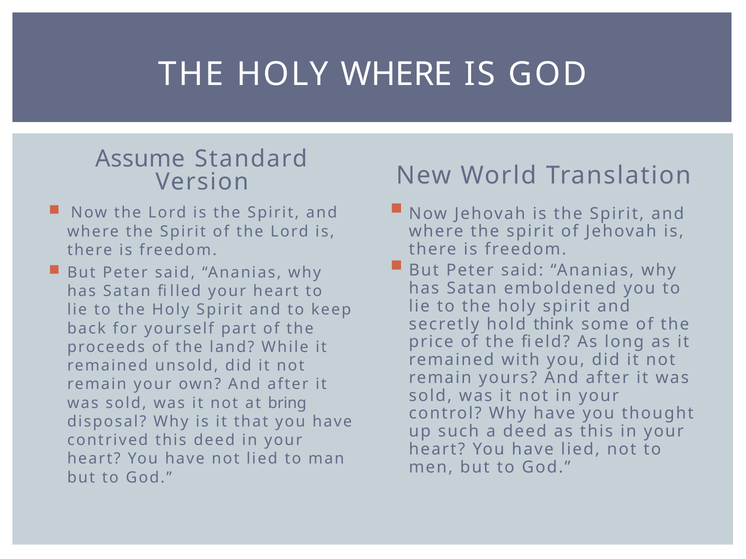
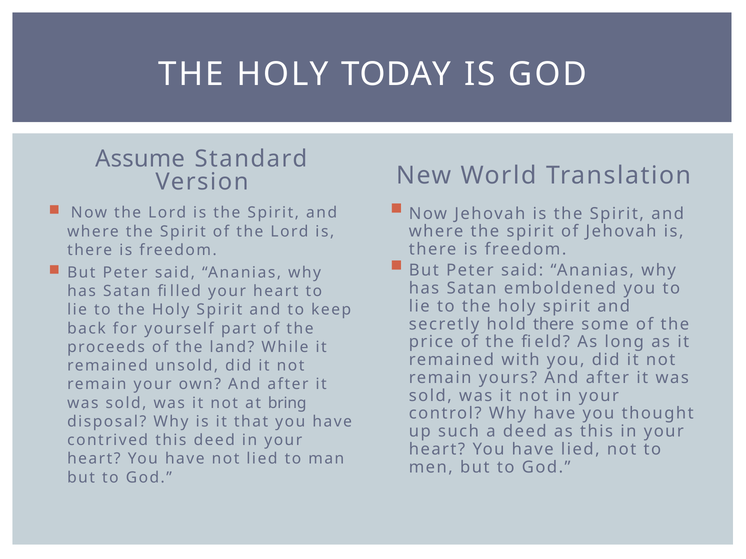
HOLY WHERE: WHERE -> TODAY (396, 74)
hold think: think -> there (554, 324)
